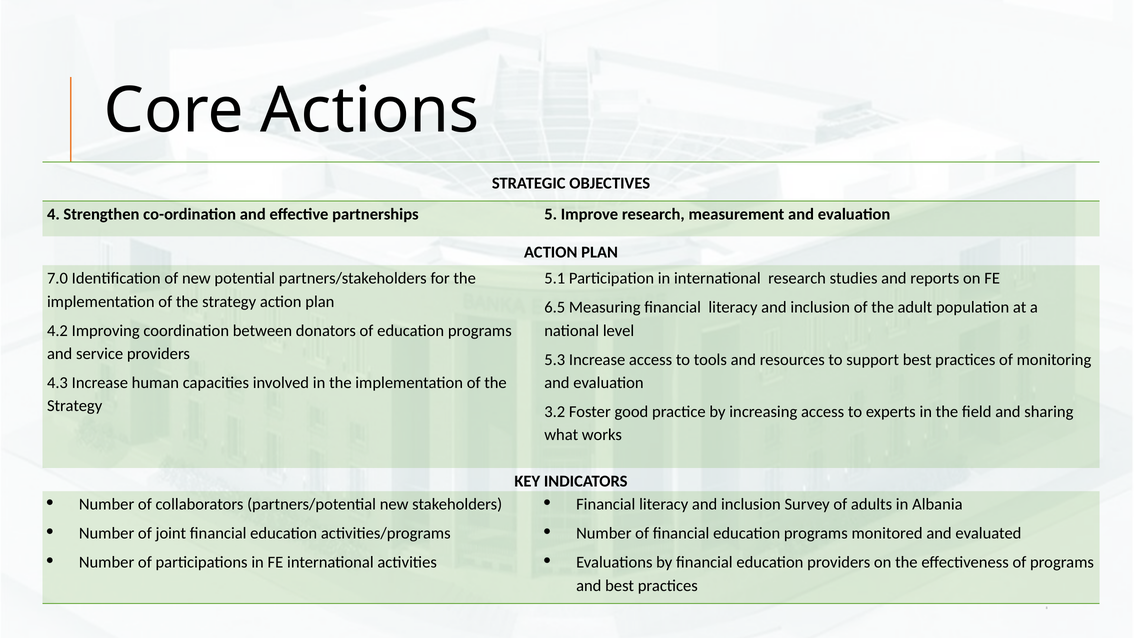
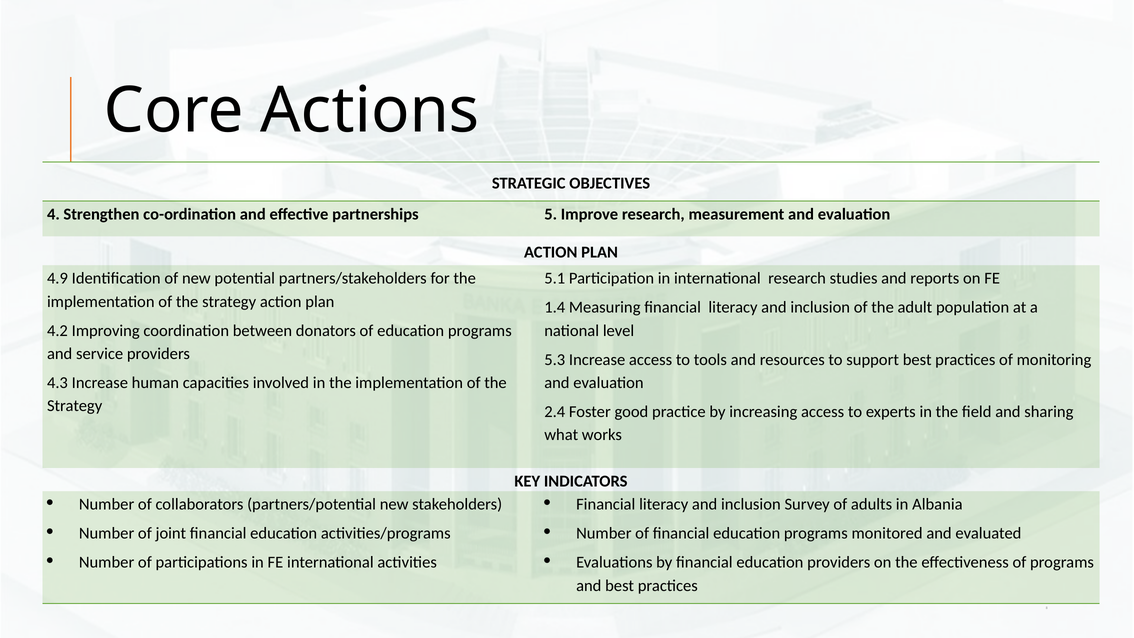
7.0: 7.0 -> 4.9 (57, 278)
6.5: 6.5 -> 1.4 (555, 307)
3.2: 3.2 -> 2.4 (555, 412)
